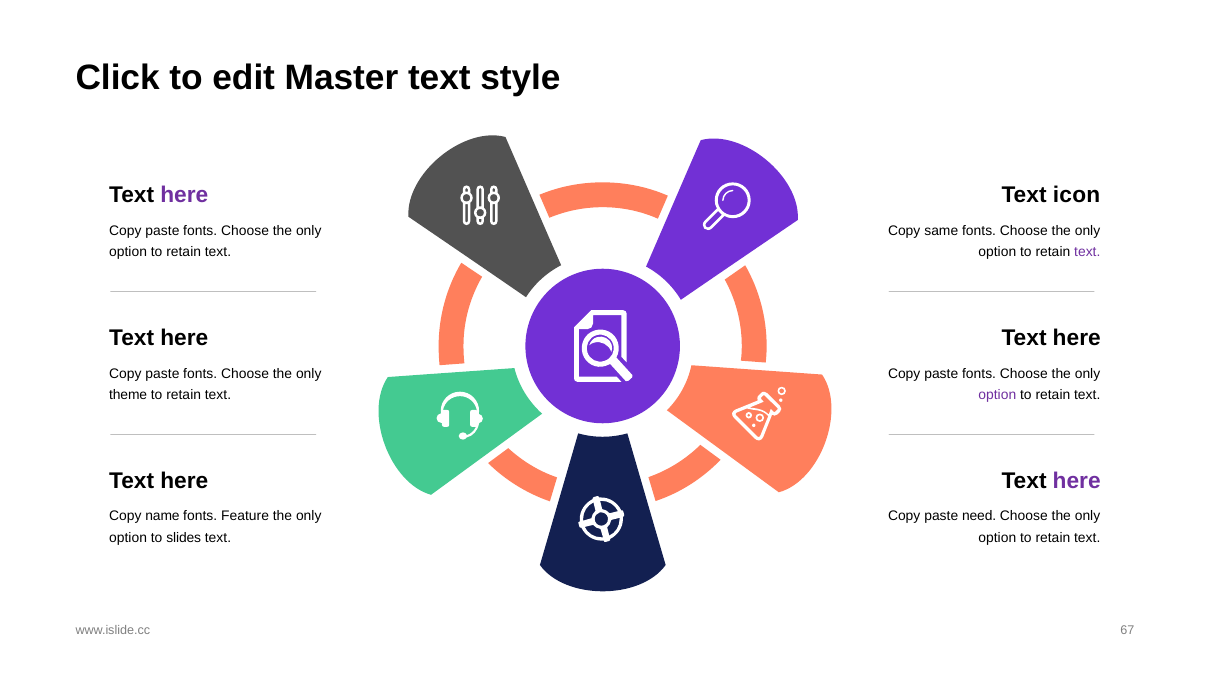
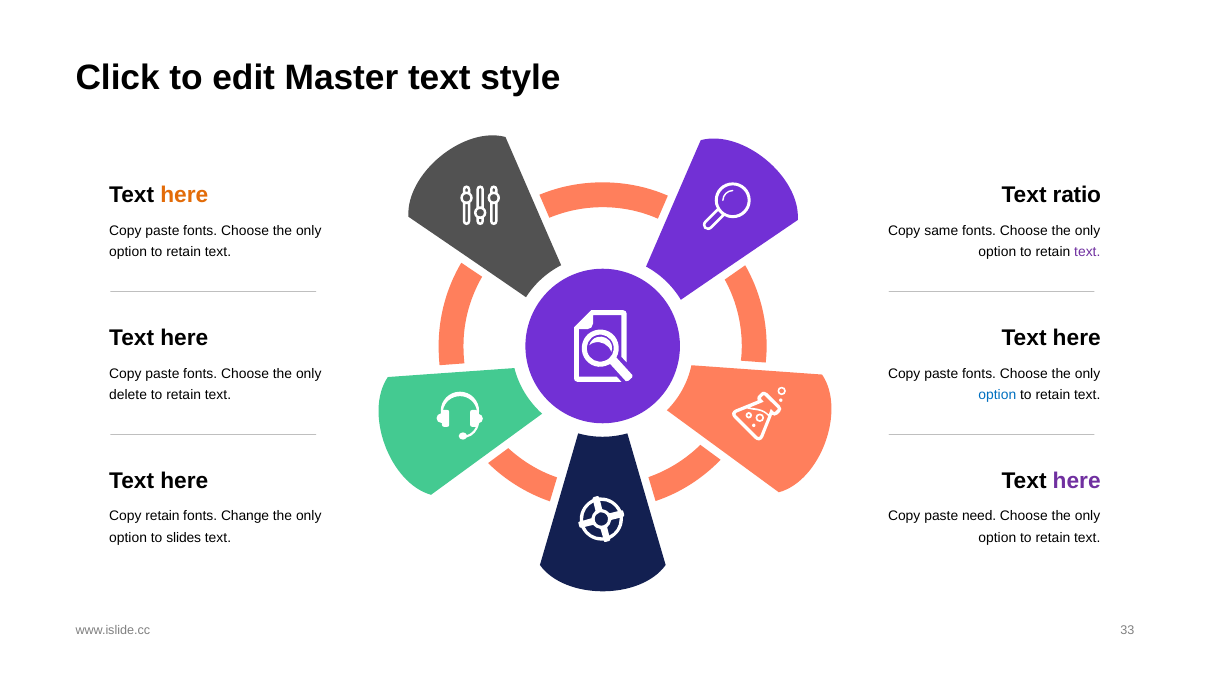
here colour: purple -> orange (184, 195)
icon: icon -> ratio (1077, 195)
theme: theme -> delete (128, 395)
option colour: purple -> blue (997, 395)
Copy name: name -> retain (163, 517)
Feature: Feature -> Change (245, 517)
67: 67 -> 33 (1127, 630)
